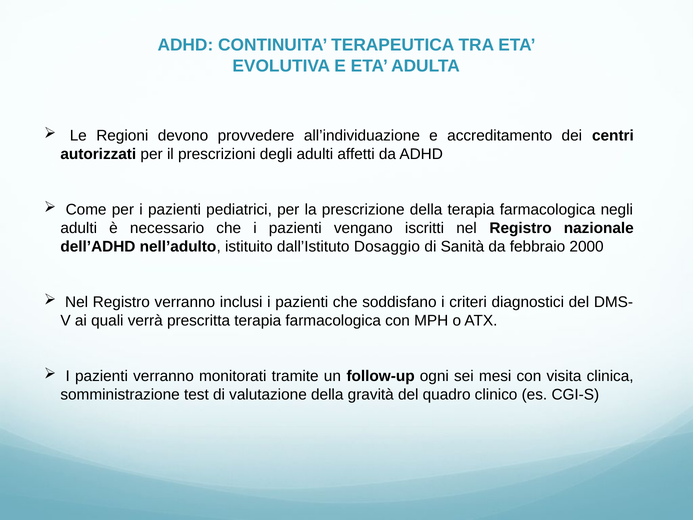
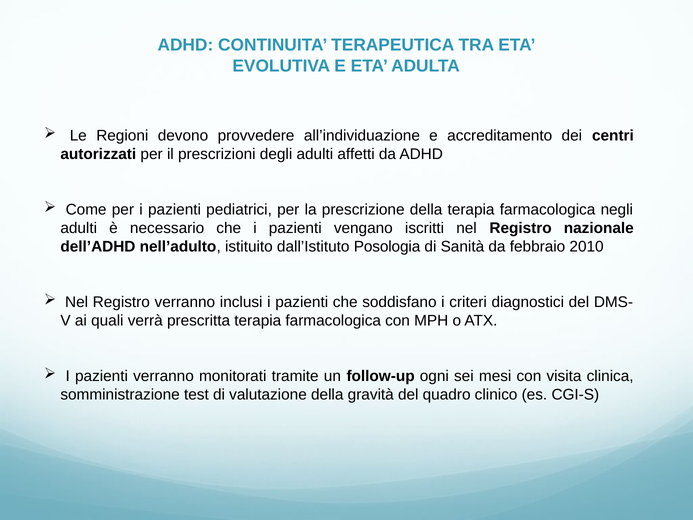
Dosaggio: Dosaggio -> Posologia (387, 247)
2000: 2000 -> 2010 (587, 247)
